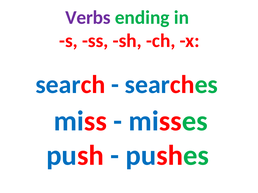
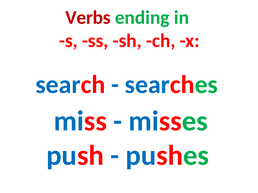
Verbs colour: purple -> red (88, 18)
